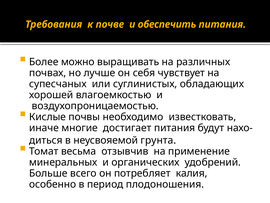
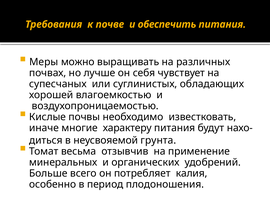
Более: Более -> Меры (44, 62)
достигает: достигает -> характеру (127, 128)
